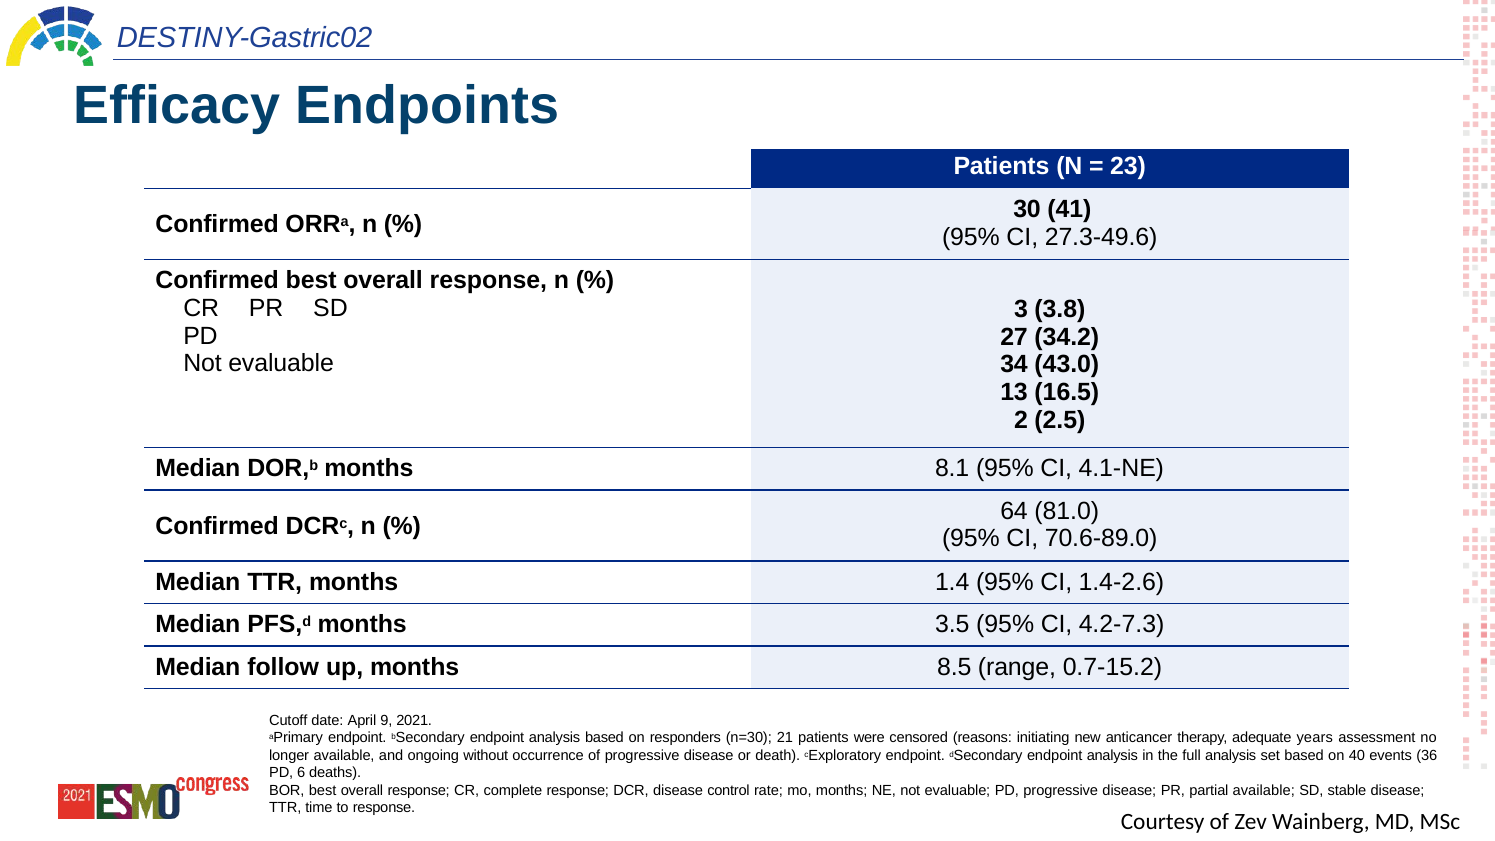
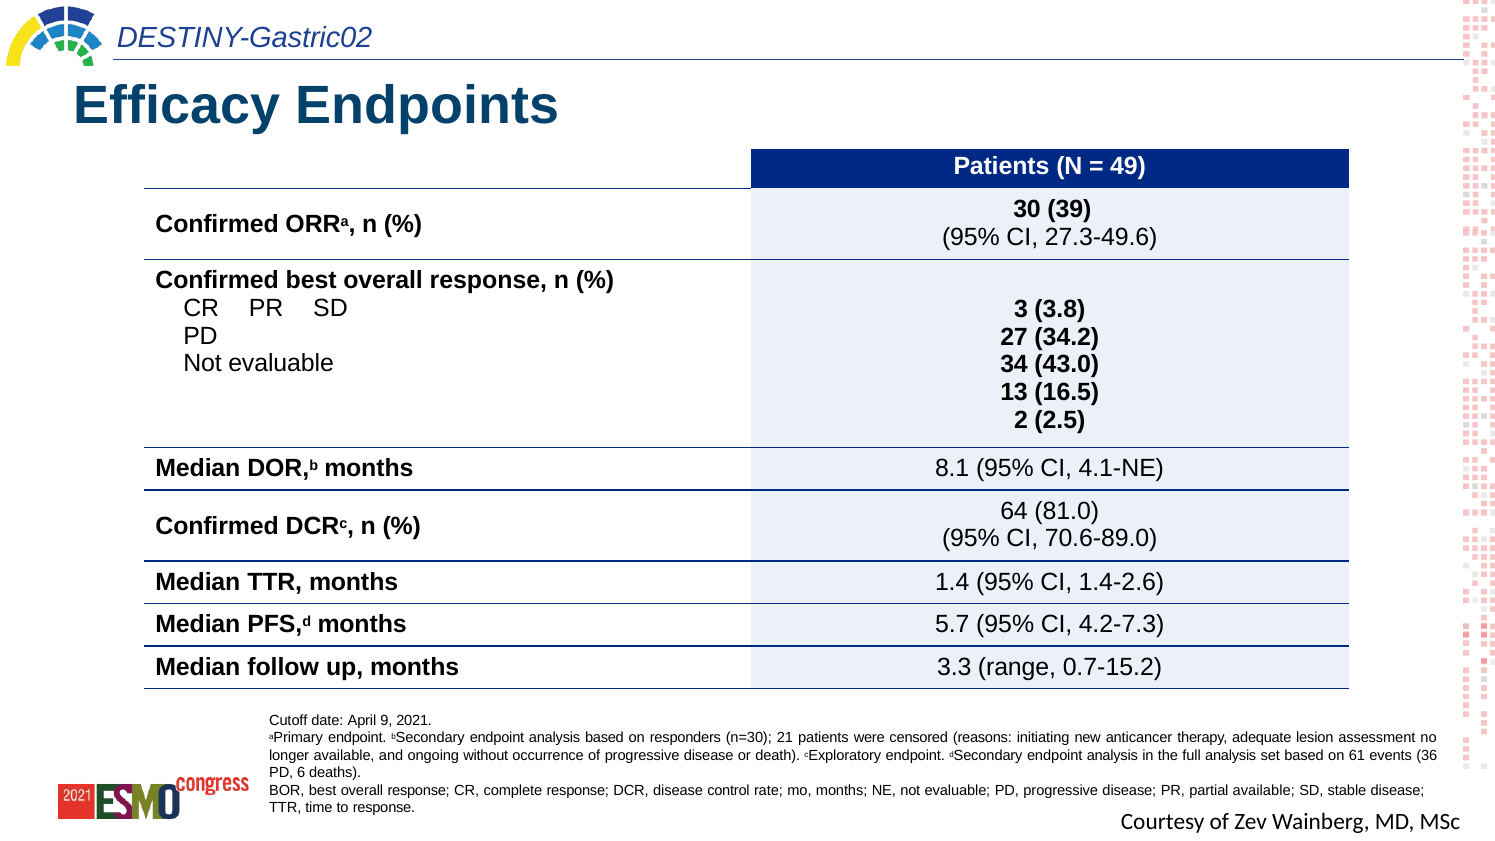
23: 23 -> 49 (1128, 167)
41: 41 -> 39 (1069, 209)
3.5: 3.5 -> 5.7 (952, 624)
8.5: 8.5 -> 3.3 (954, 667)
years: years -> lesion (1315, 738)
40: 40 -> 61 (1357, 756)
